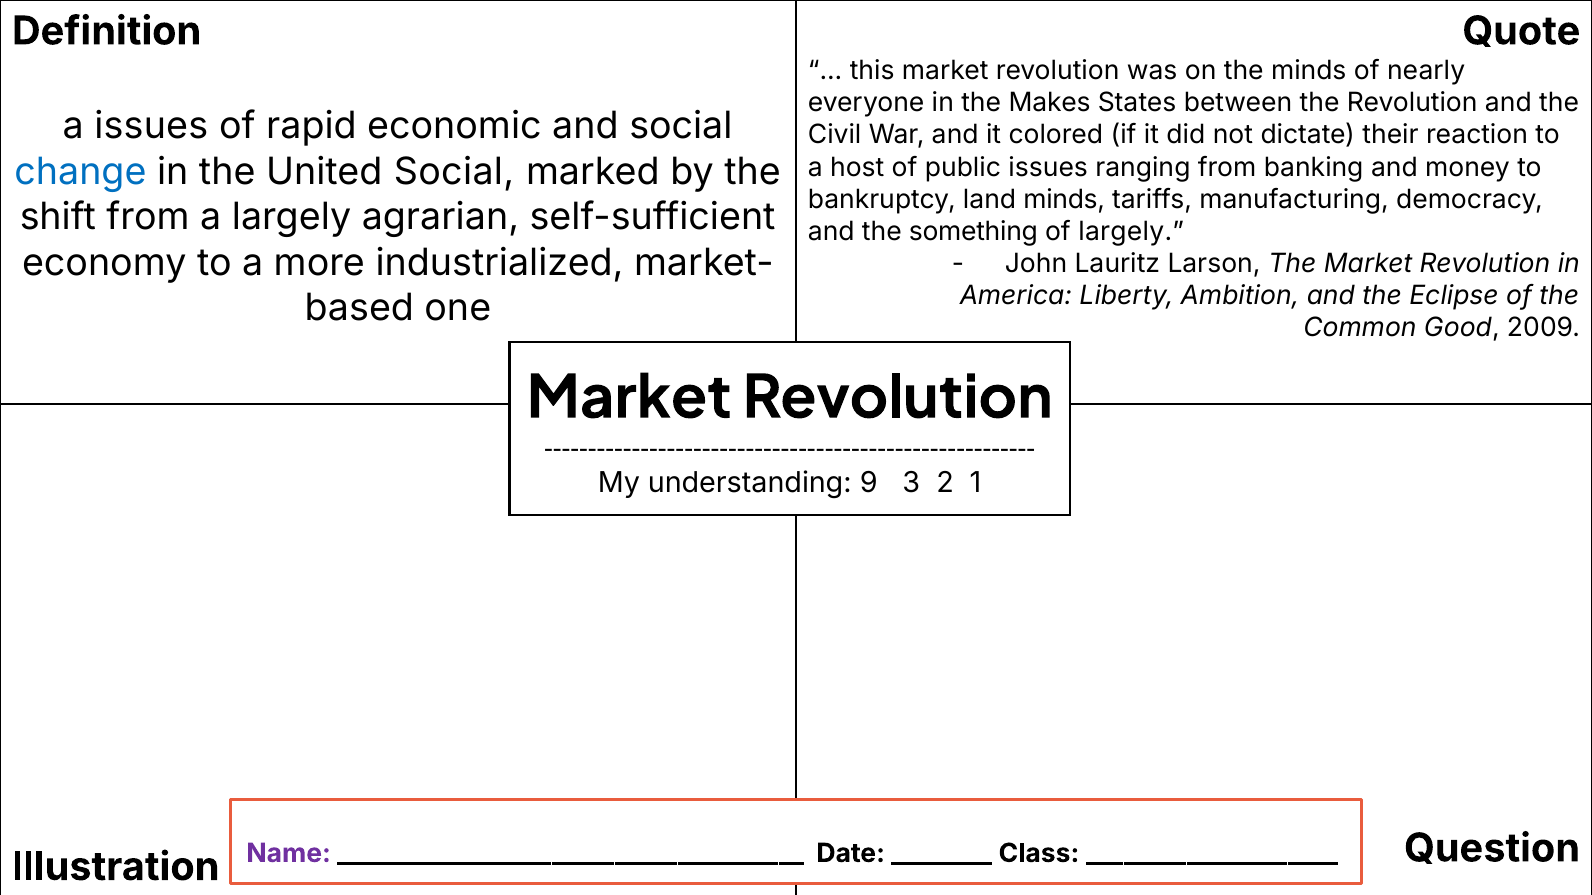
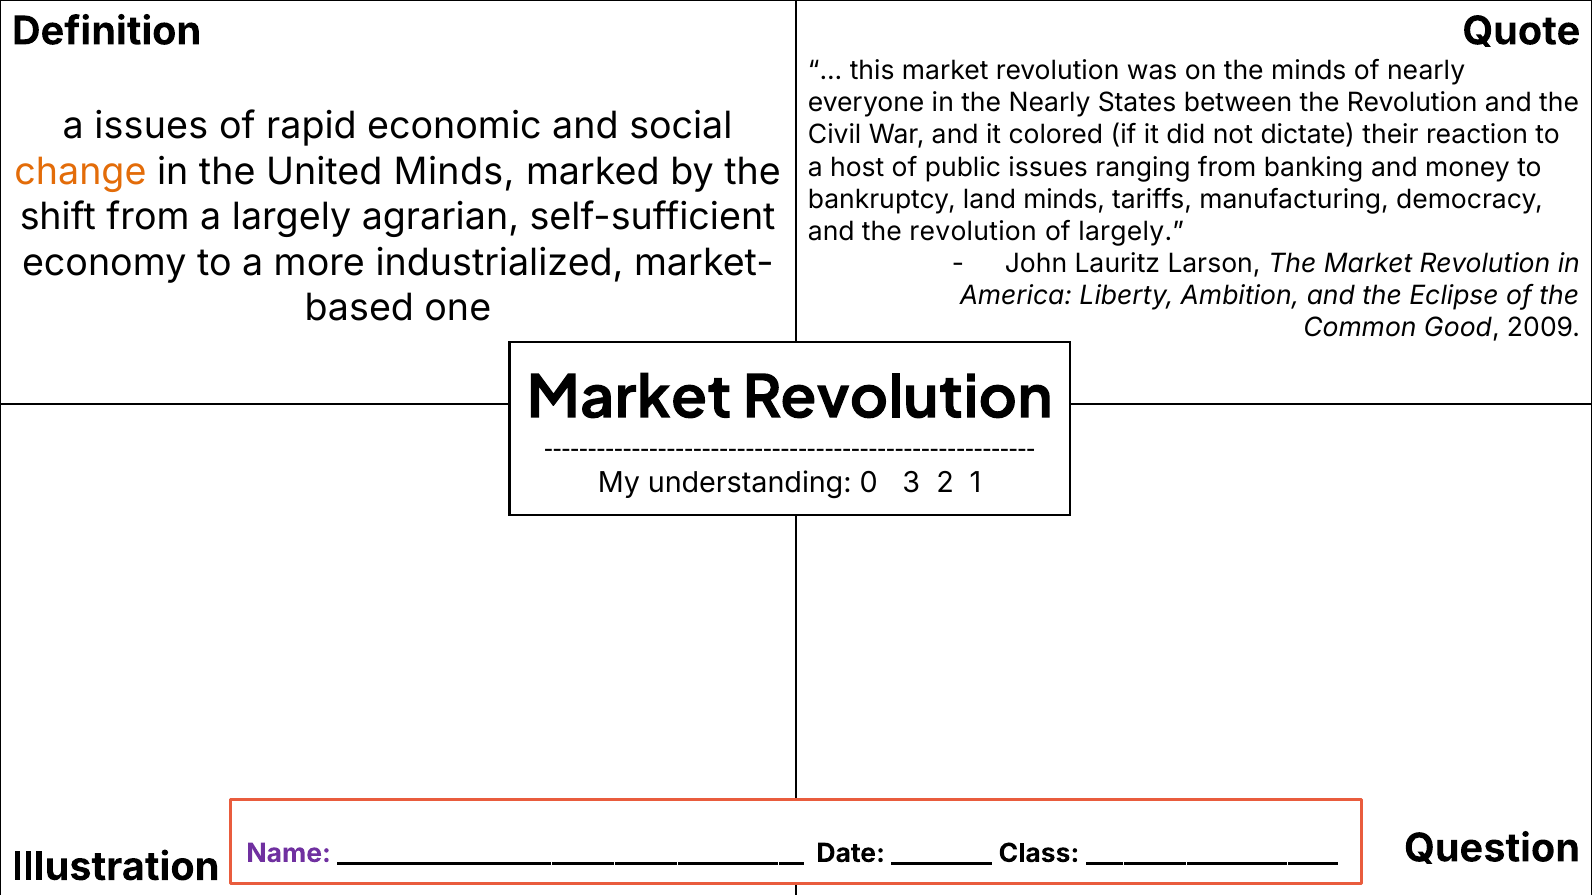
the Makes: Makes -> Nearly (1049, 103)
change colour: blue -> orange (80, 172)
United Social: Social -> Minds (454, 172)
and the something: something -> revolution (973, 232)
9: 9 -> 0 (869, 484)
